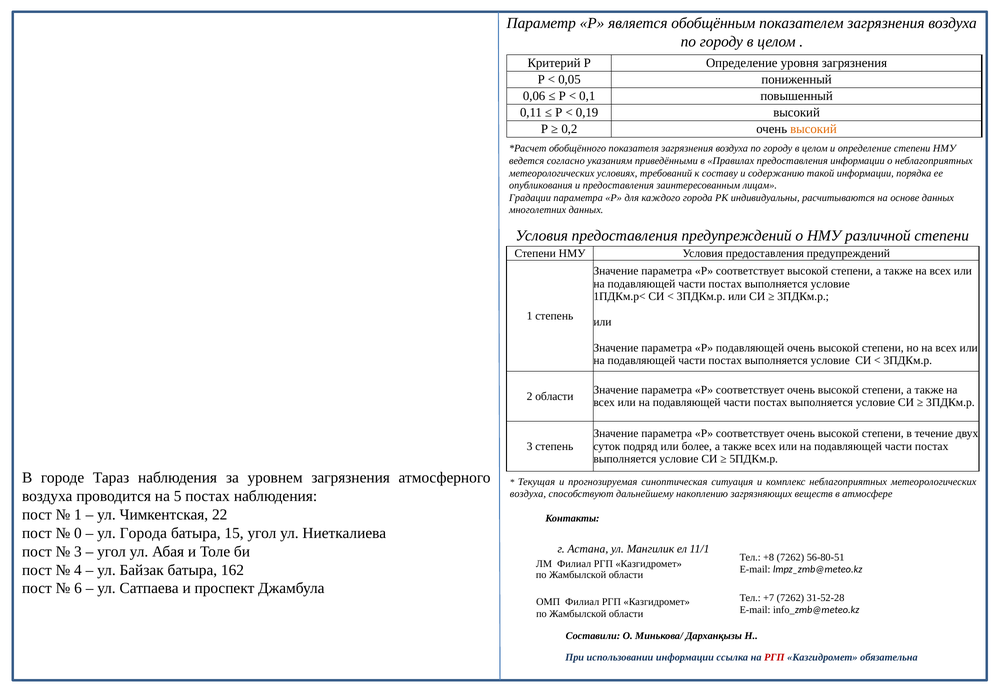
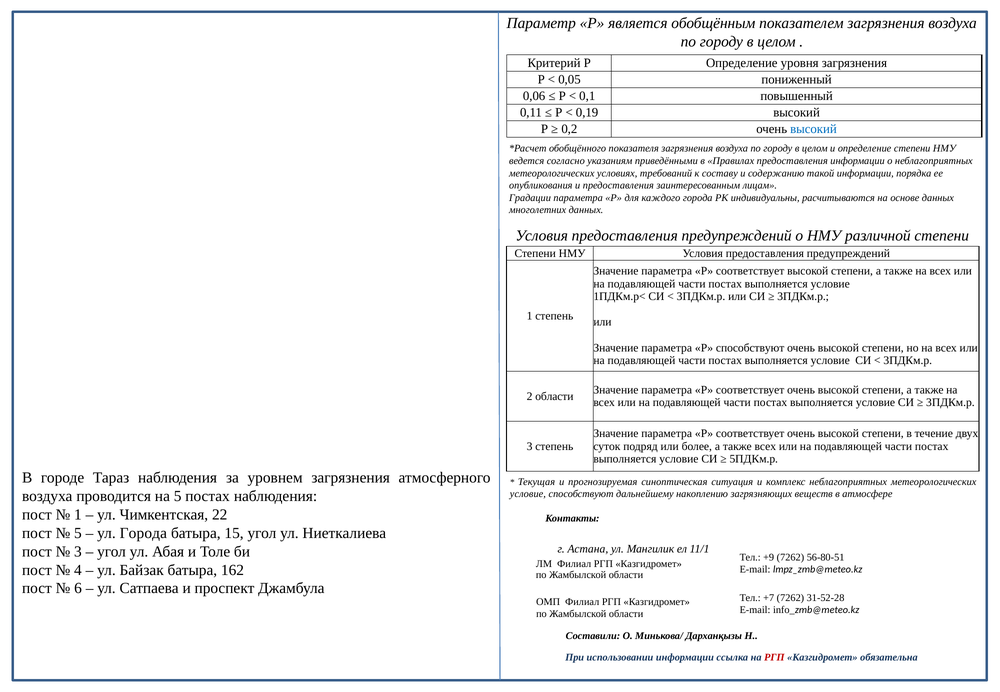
высокий colour: orange -> blue (813, 129)
Р подавляющей: подавляющей -> способствуют (750, 348)
воздуха: воздуха -> условие (528, 494)
0: 0 -> 5 (78, 533)
+8: +8 -> +9 (769, 558)
